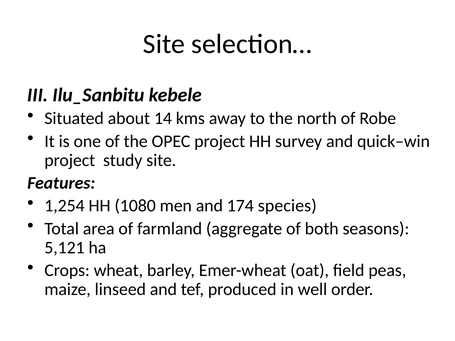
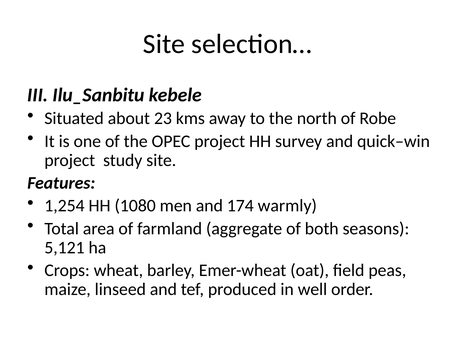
14: 14 -> 23 (163, 119)
species: species -> warmly (287, 206)
